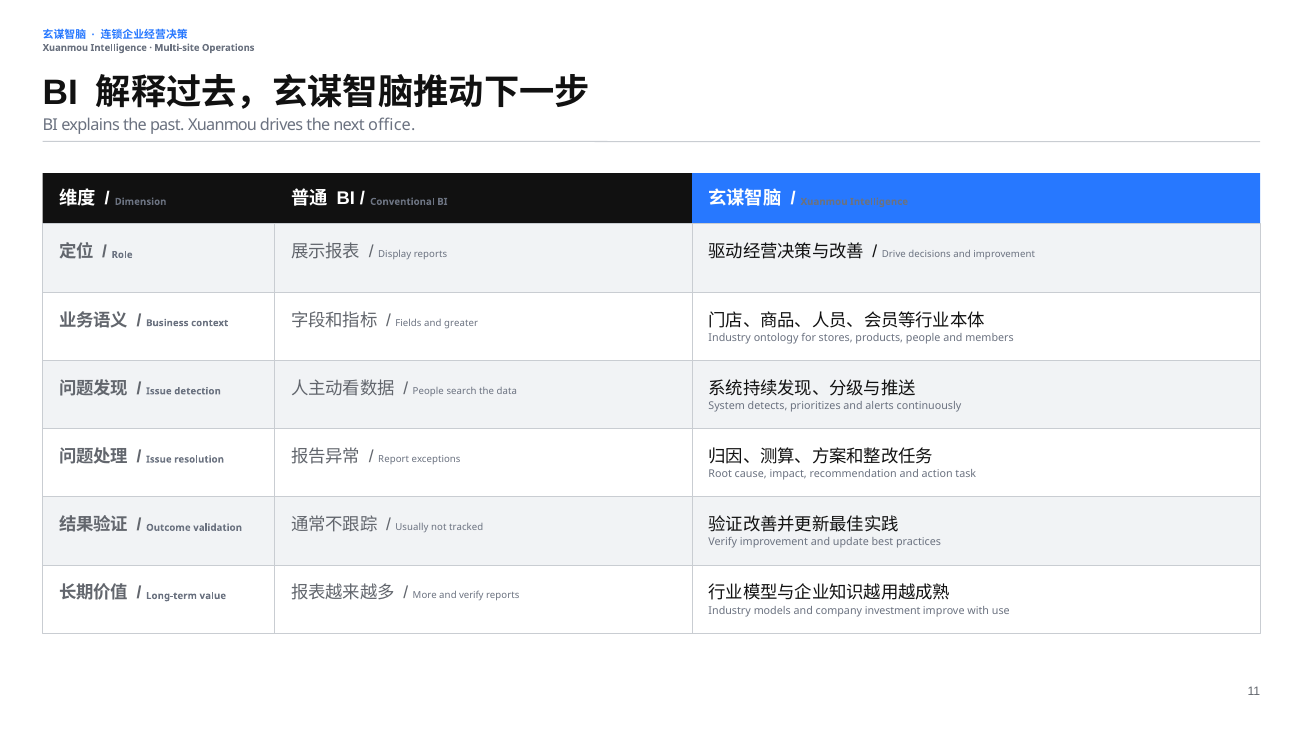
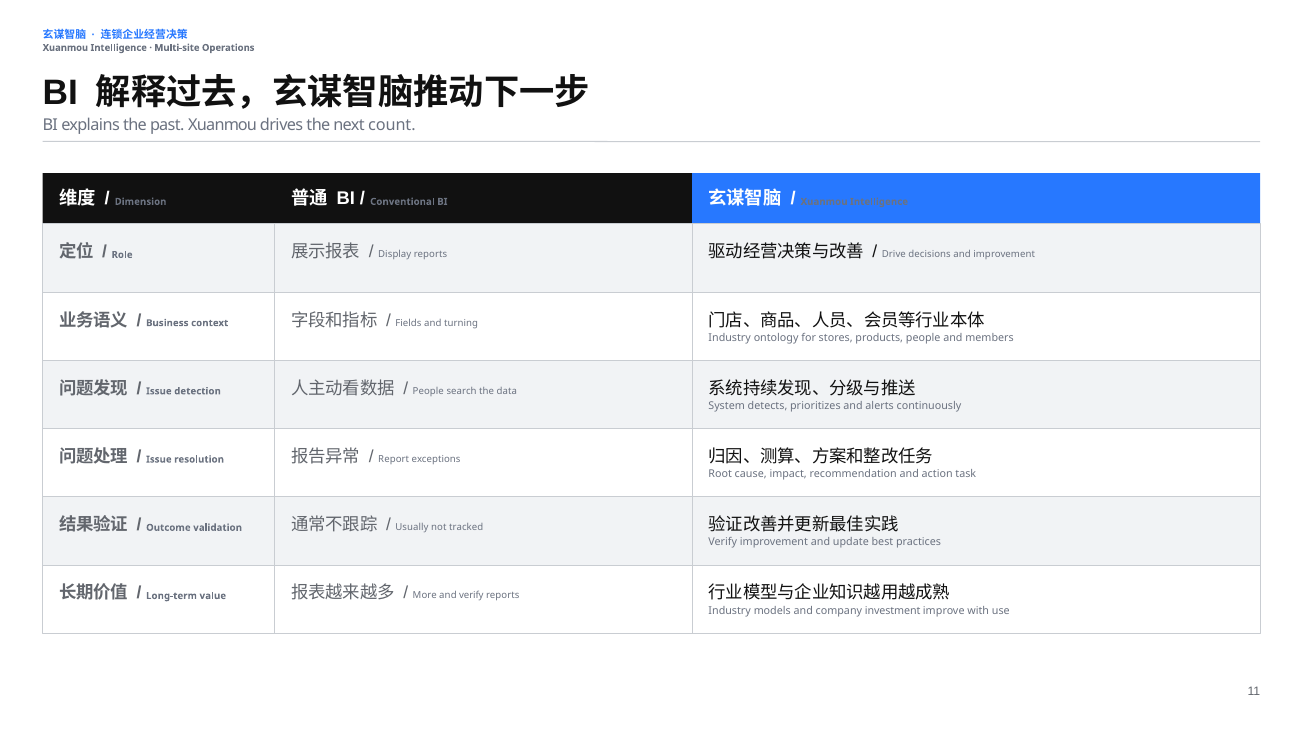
office: office -> count (392, 125)
greater: greater -> turning (461, 323)
